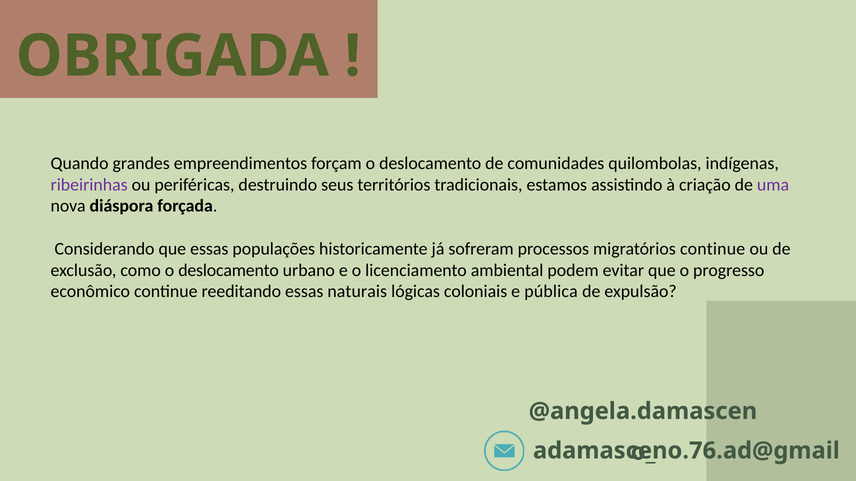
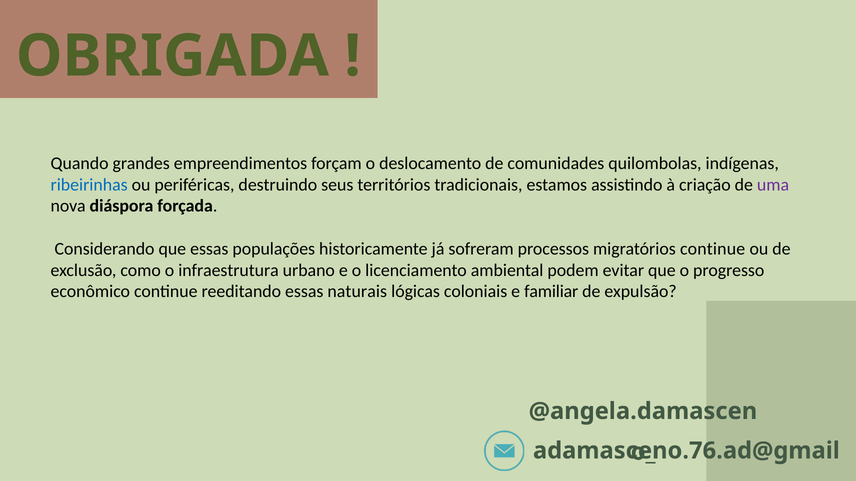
ribeirinhas colour: purple -> blue (89, 185)
como o deslocamento: deslocamento -> infraestrutura (228, 270)
pública: pública -> familiar (551, 292)
